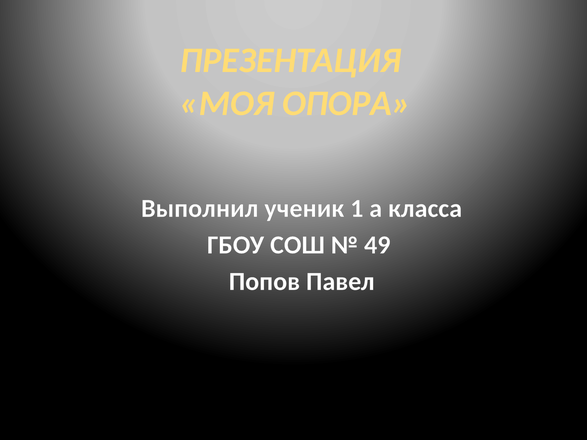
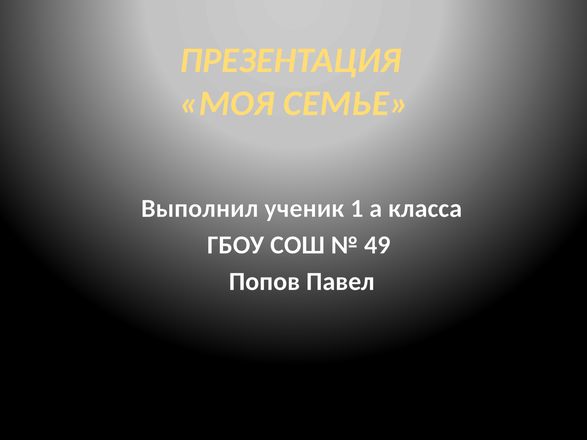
ОПОРА: ОПОРА -> СЕМЬЕ (346, 103)
